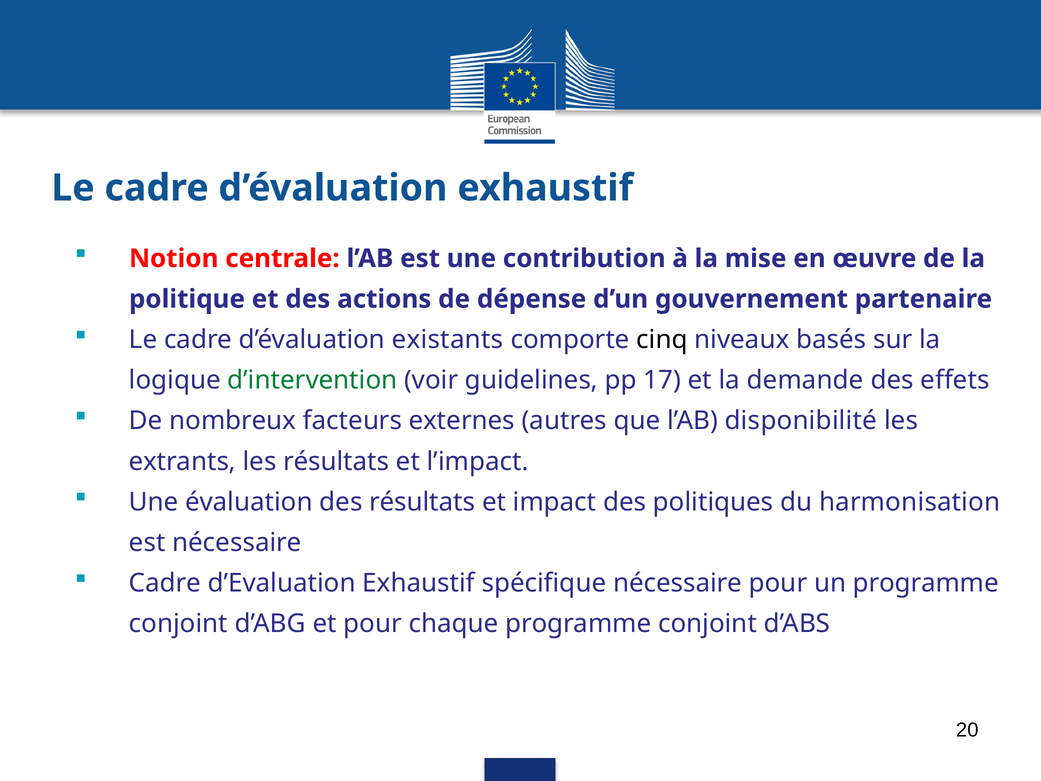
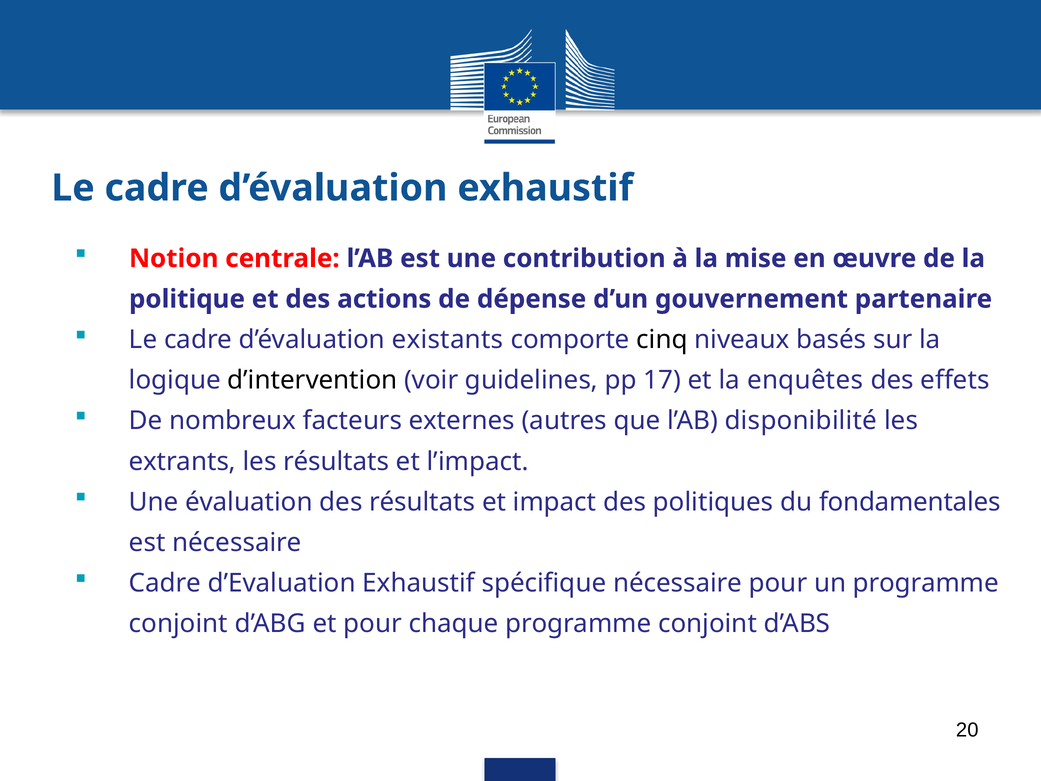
d’intervention colour: green -> black (312, 380)
demande: demande -> enquêtes (805, 380)
harmonisation: harmonisation -> fondamentales (910, 502)
